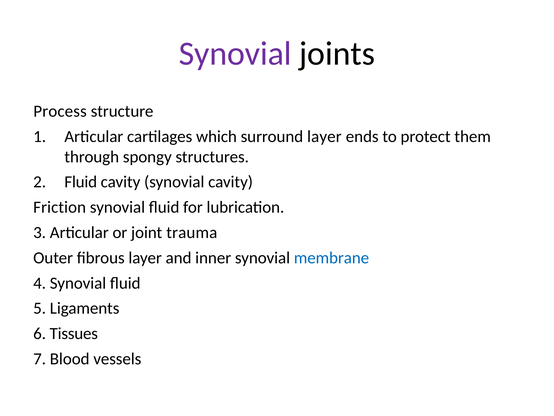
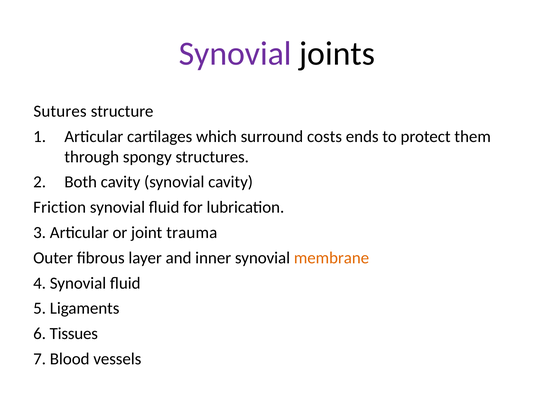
Process: Process -> Sutures (60, 111)
surround layer: layer -> costs (324, 136)
Fluid: Fluid -> Both (81, 182)
membrane colour: blue -> orange (331, 258)
